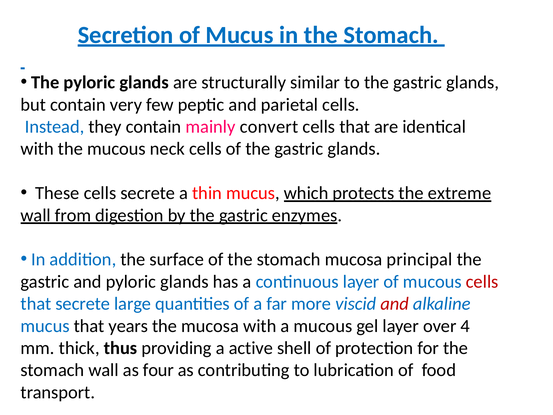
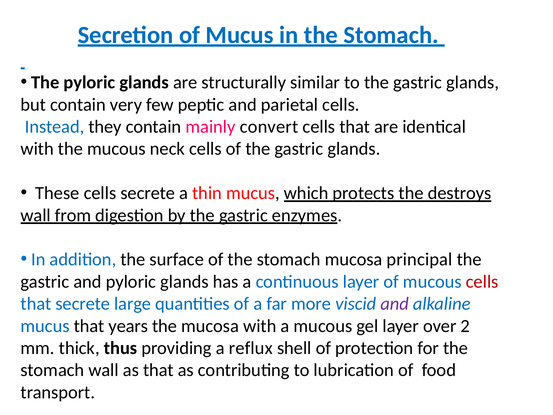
extreme: extreme -> destroys (460, 193)
and colour: red -> purple (395, 304)
4: 4 -> 2 (465, 326)
active: active -> reflux (251, 348)
as four: four -> that (158, 370)
